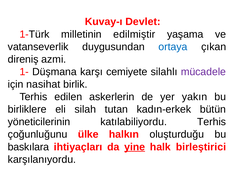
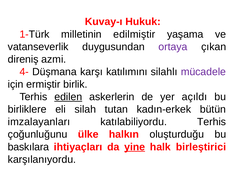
Devlet: Devlet -> Hukuk (143, 22)
ortaya colour: blue -> purple (173, 47)
1-: 1- -> 4- (24, 72)
cemiyete: cemiyete -> katılımını (127, 72)
nasihat: nasihat -> ermiştir (43, 84)
edilen underline: none -> present (68, 97)
yakın: yakın -> açıldı (195, 97)
yöneticilerinin: yöneticilerinin -> imzalayanları (39, 122)
